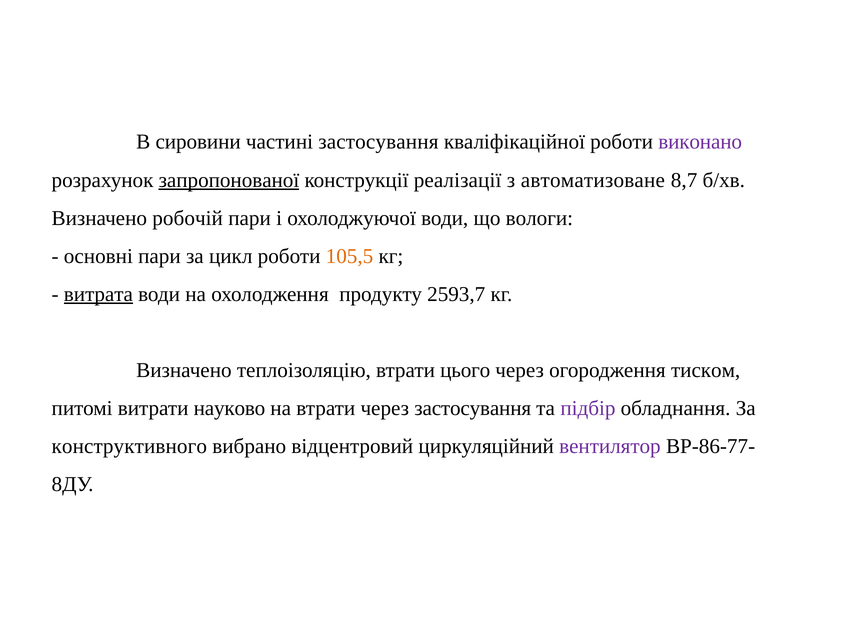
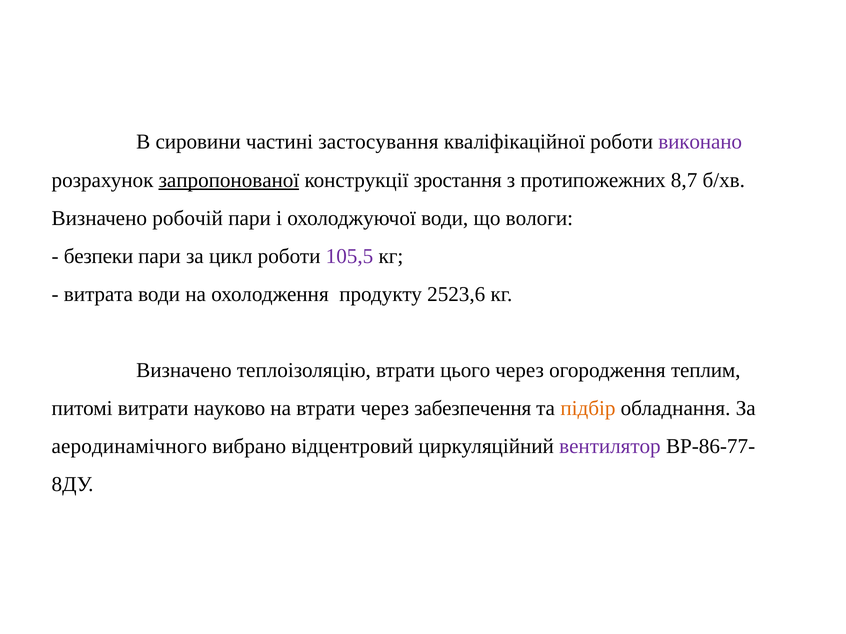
реалізації: реалізації -> зростання (458, 180)
автоматизоване: автоматизоване -> протипожежних (593, 180)
основні: основні -> безпеки (98, 256)
105,5 colour: orange -> purple (349, 256)
витрата underline: present -> none (98, 294)
2593,7: 2593,7 -> 2523,6 (456, 294)
тиском: тиском -> теплим (706, 371)
через застосування: застосування -> забезпечення (473, 409)
підбір colour: purple -> orange (588, 409)
конструктивного: конструктивного -> аеродинамічного (129, 447)
